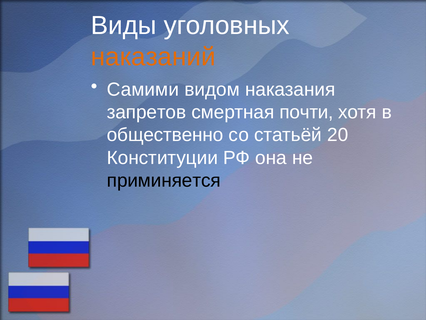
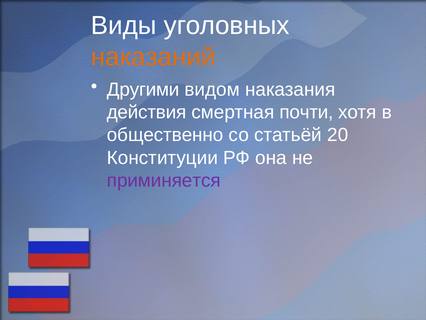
Самими: Самими -> Другими (143, 89)
запретов: запретов -> действия (147, 112)
приминяется colour: black -> purple (164, 180)
